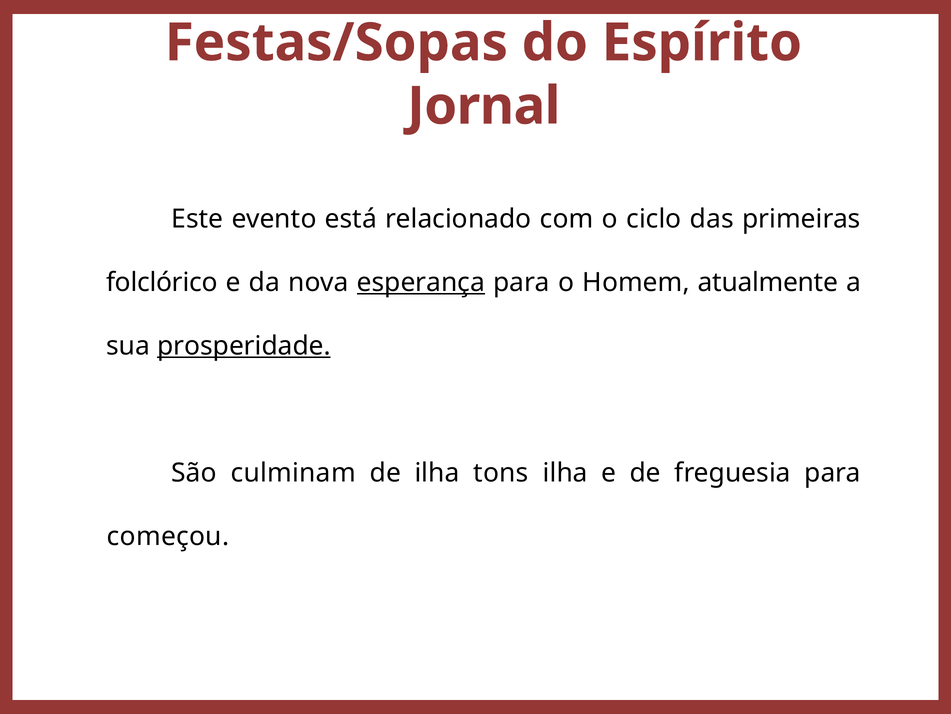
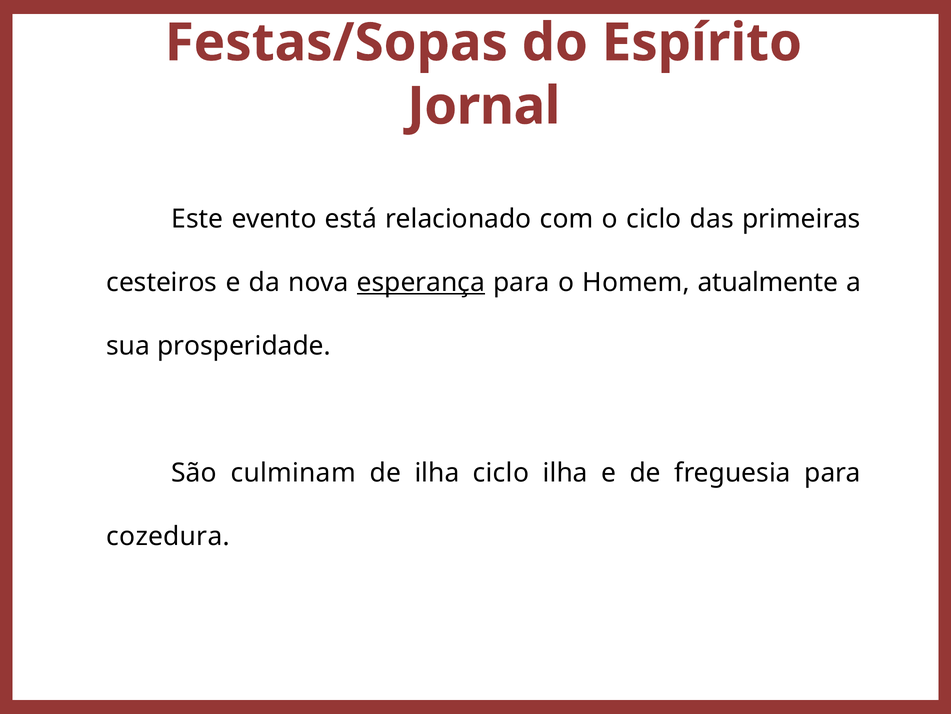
folclórico: folclórico -> cesteiros (162, 282)
prosperidade underline: present -> none (244, 346)
ilha tons: tons -> ciclo (501, 472)
começou: começou -> cozedura (168, 536)
